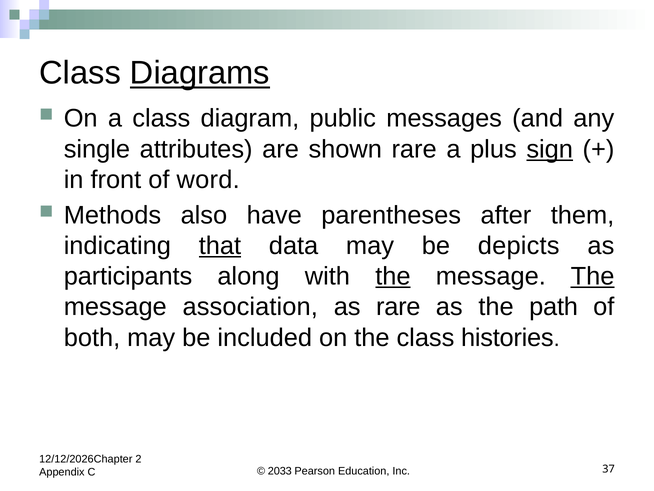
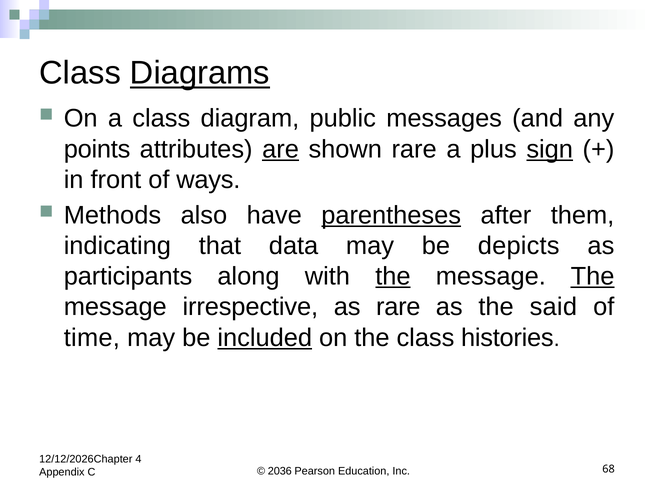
single: single -> points (97, 149)
are underline: none -> present (281, 149)
word: word -> ways (208, 179)
parentheses underline: none -> present (391, 215)
that underline: present -> none (220, 246)
association: association -> irrespective (250, 307)
path: path -> said (553, 307)
both: both -> time (92, 337)
included underline: none -> present (265, 337)
2: 2 -> 4 (138, 459)
2033: 2033 -> 2036 (280, 471)
37: 37 -> 68 (609, 469)
